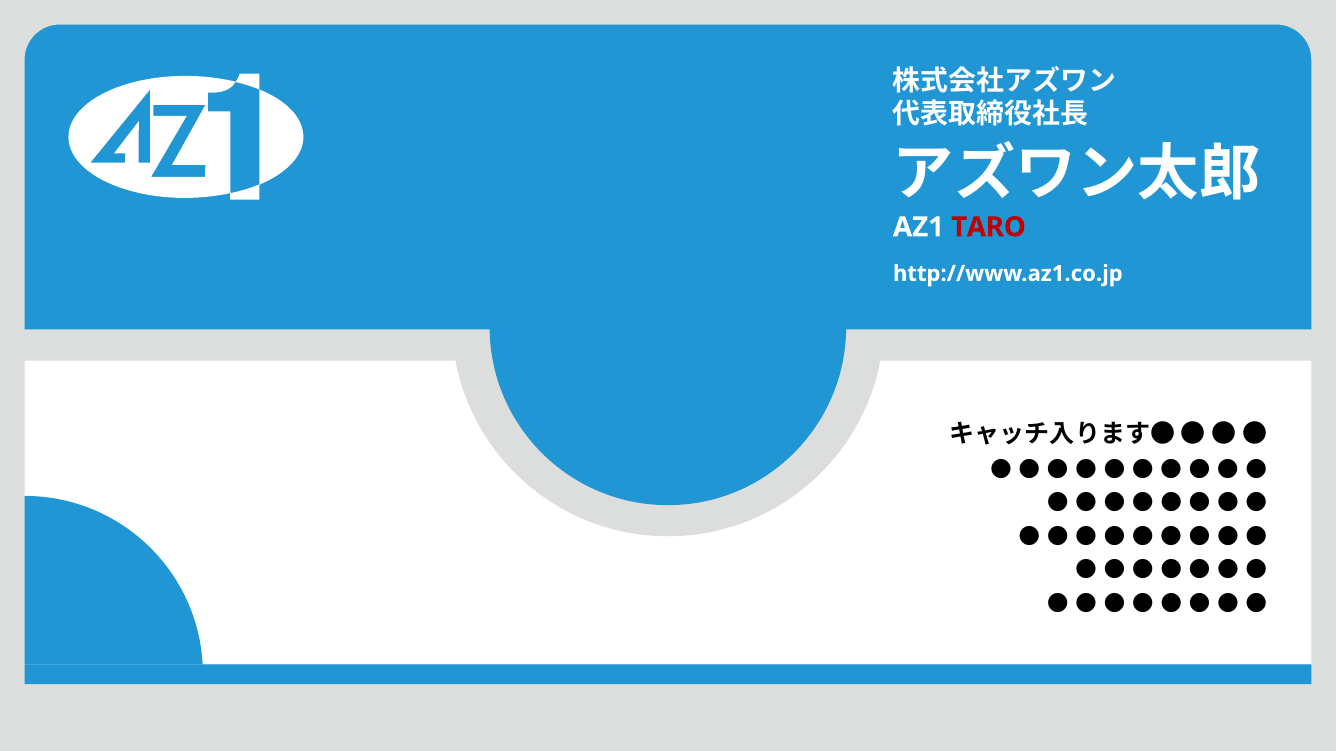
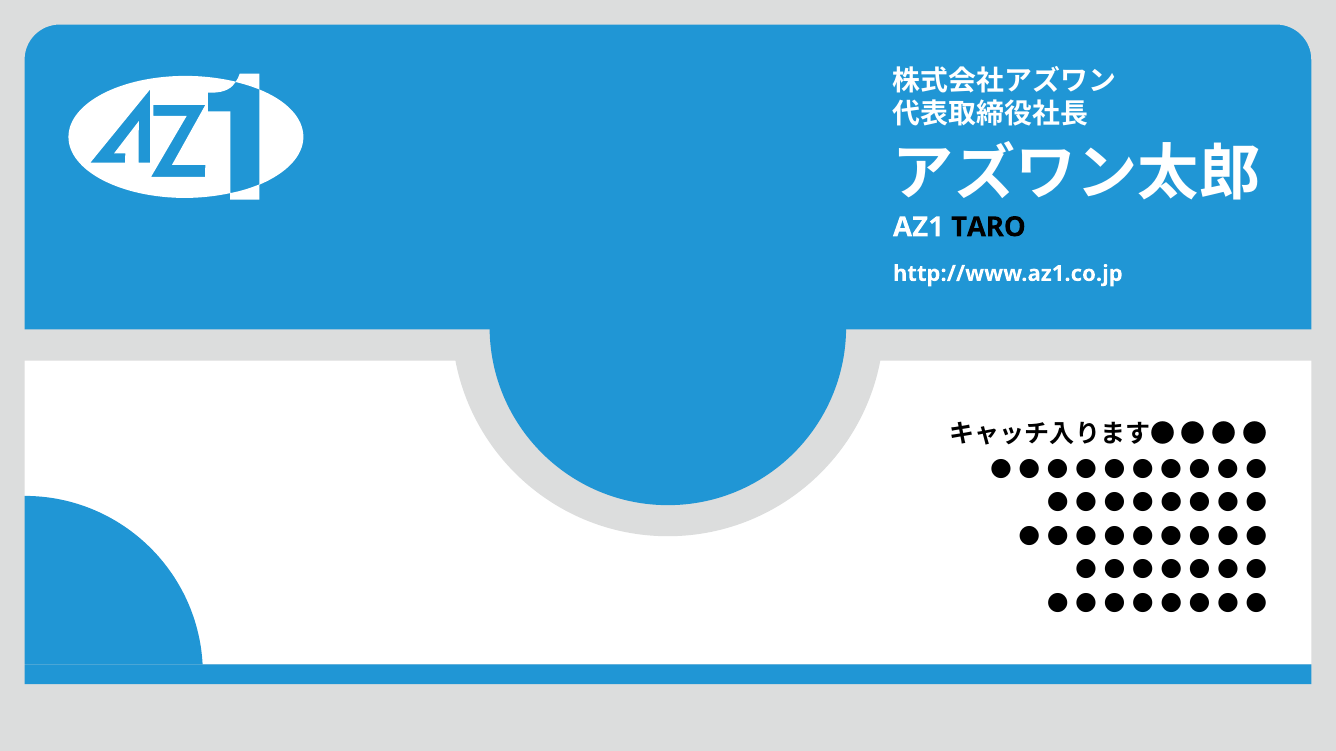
TARO colour: red -> black (988, 227)
